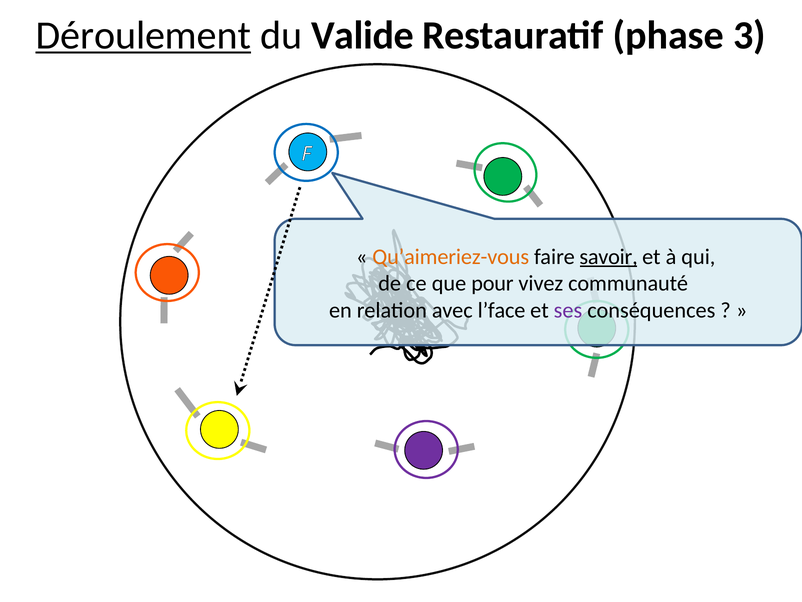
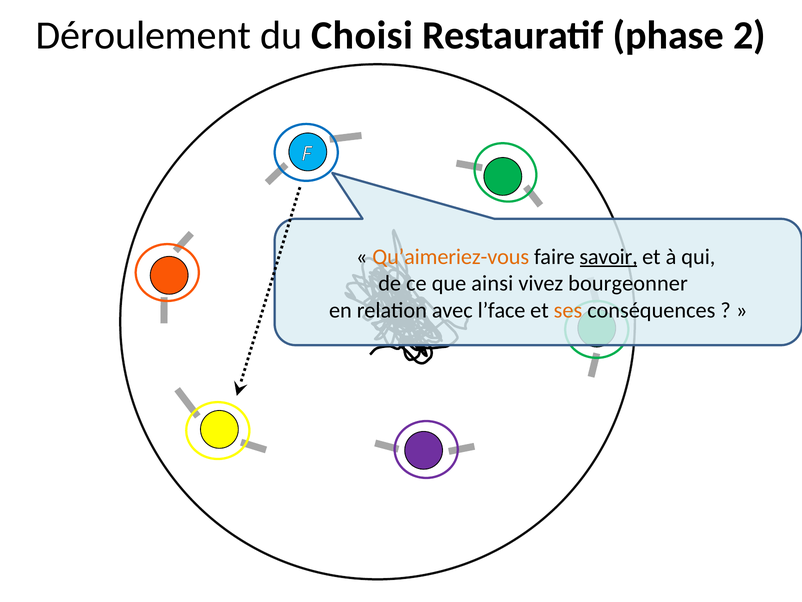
Déroulement underline: present -> none (143, 35)
Valide: Valide -> Choisi (362, 35)
3: 3 -> 2 (749, 35)
pour: pour -> ainsi (492, 283)
communauté: communauté -> bourgeonner (628, 283)
ses colour: purple -> orange (568, 310)
